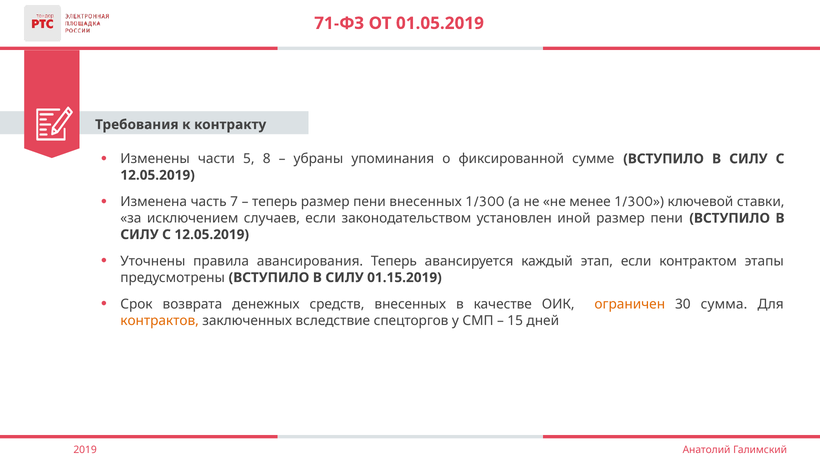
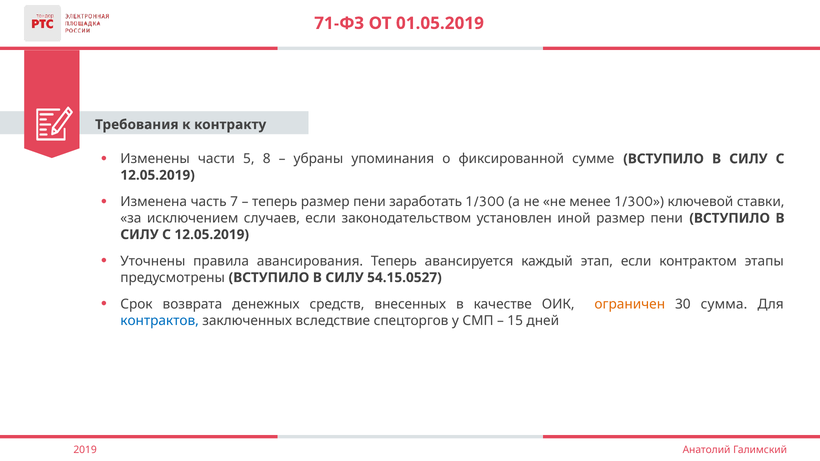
пени внесенных: внесенных -> заработать (426, 202)
01.15.2019: 01.15.2019 -> 54.15.0527 (404, 278)
контрактов colour: orange -> blue (160, 321)
